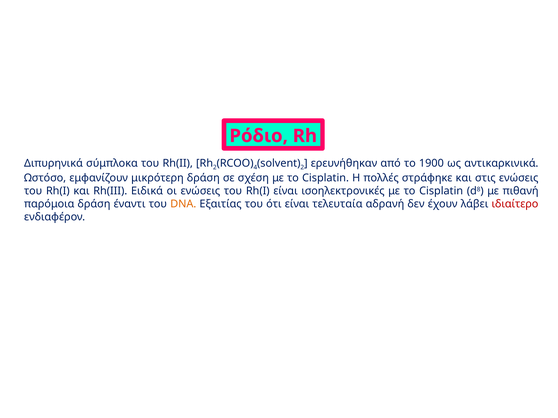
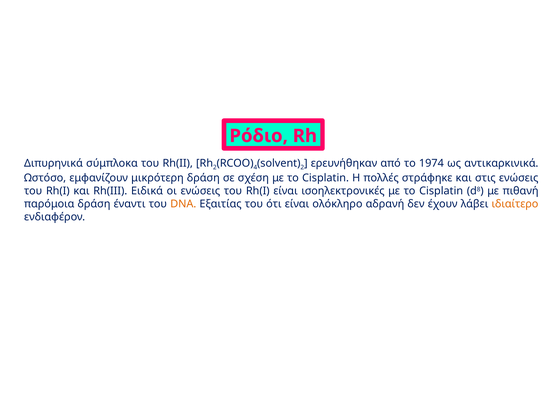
1900: 1900 -> 1974 (431, 163)
τελευταία: τελευταία -> ολόκληρο (337, 204)
ιδιαίτερο colour: red -> orange (515, 204)
